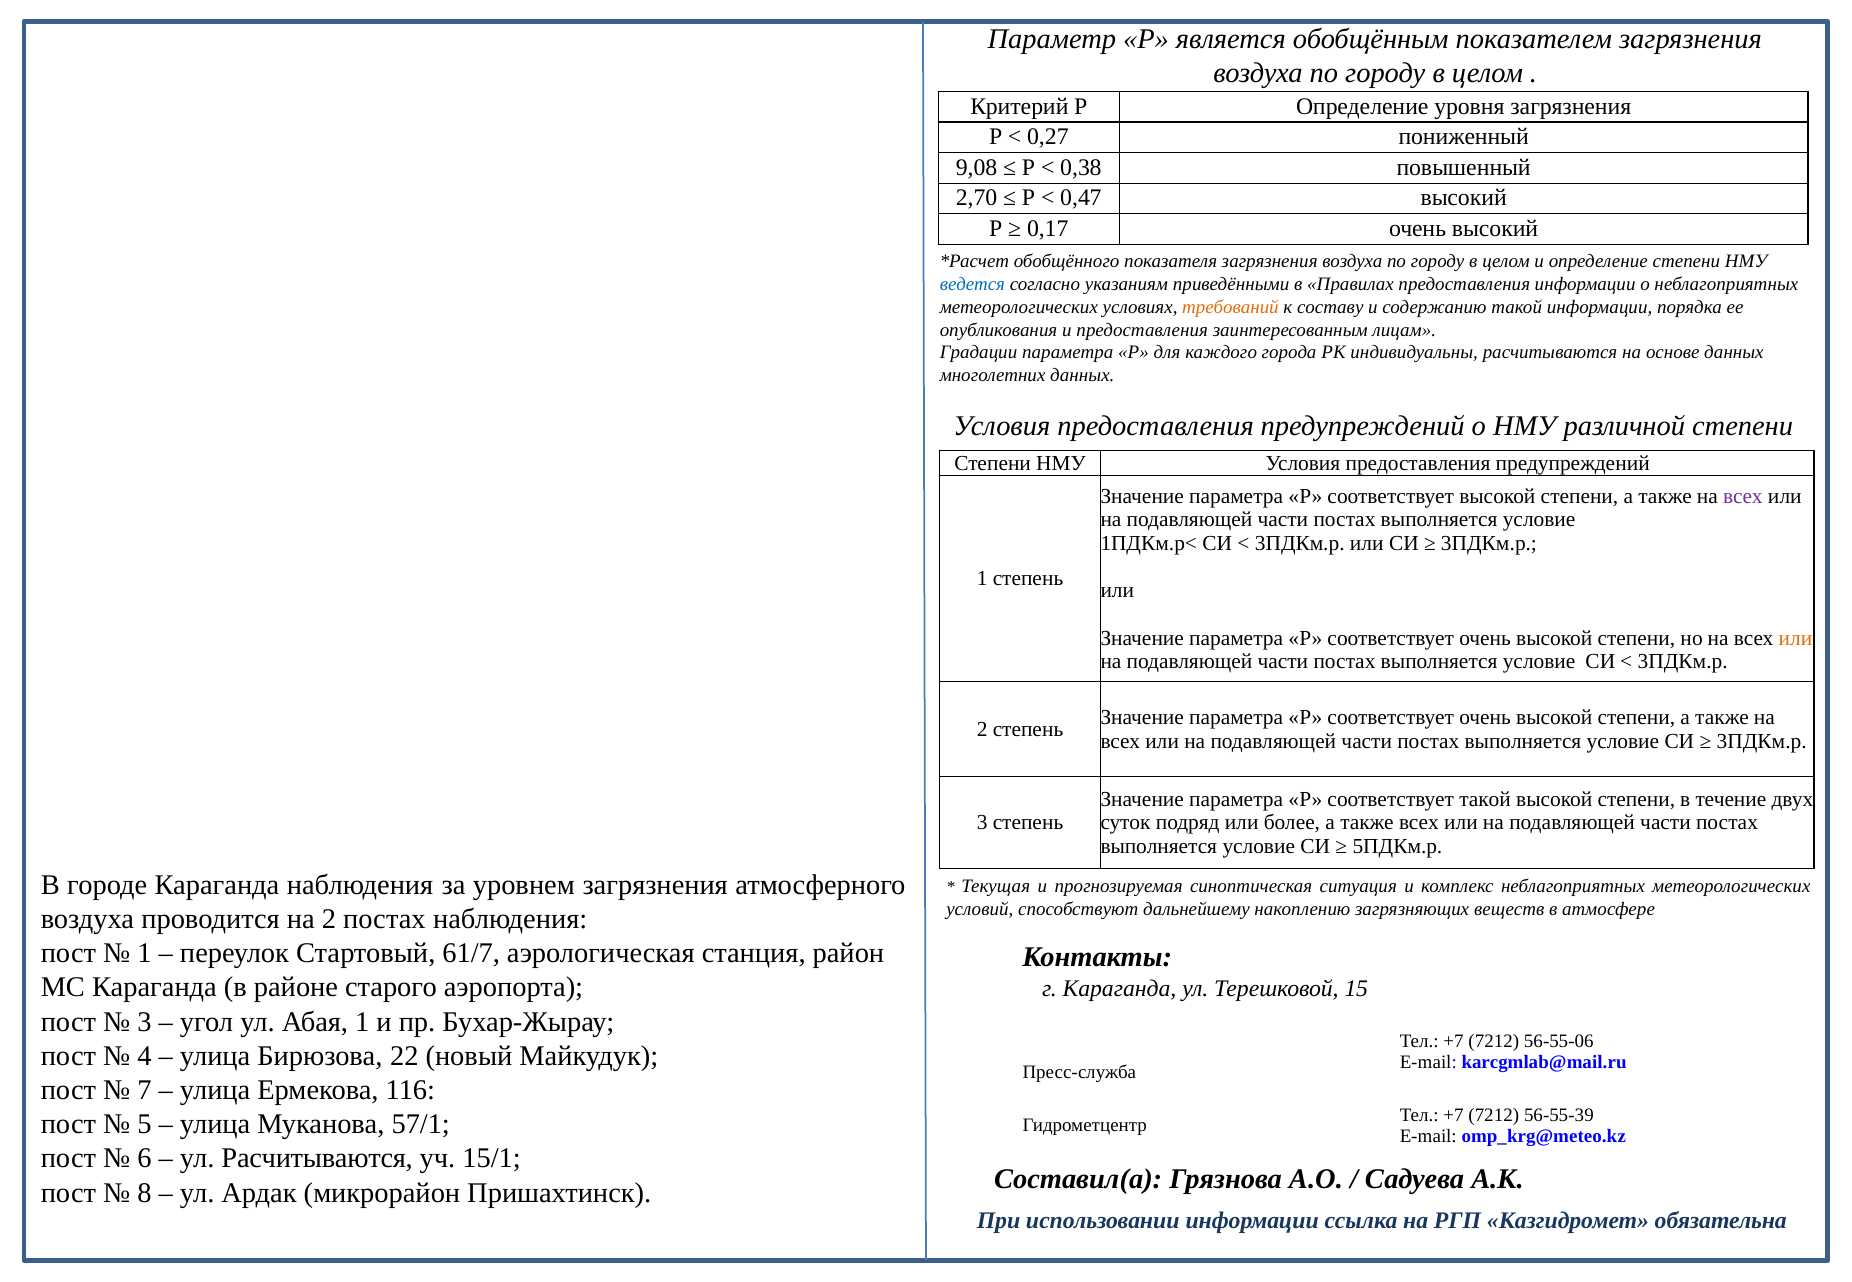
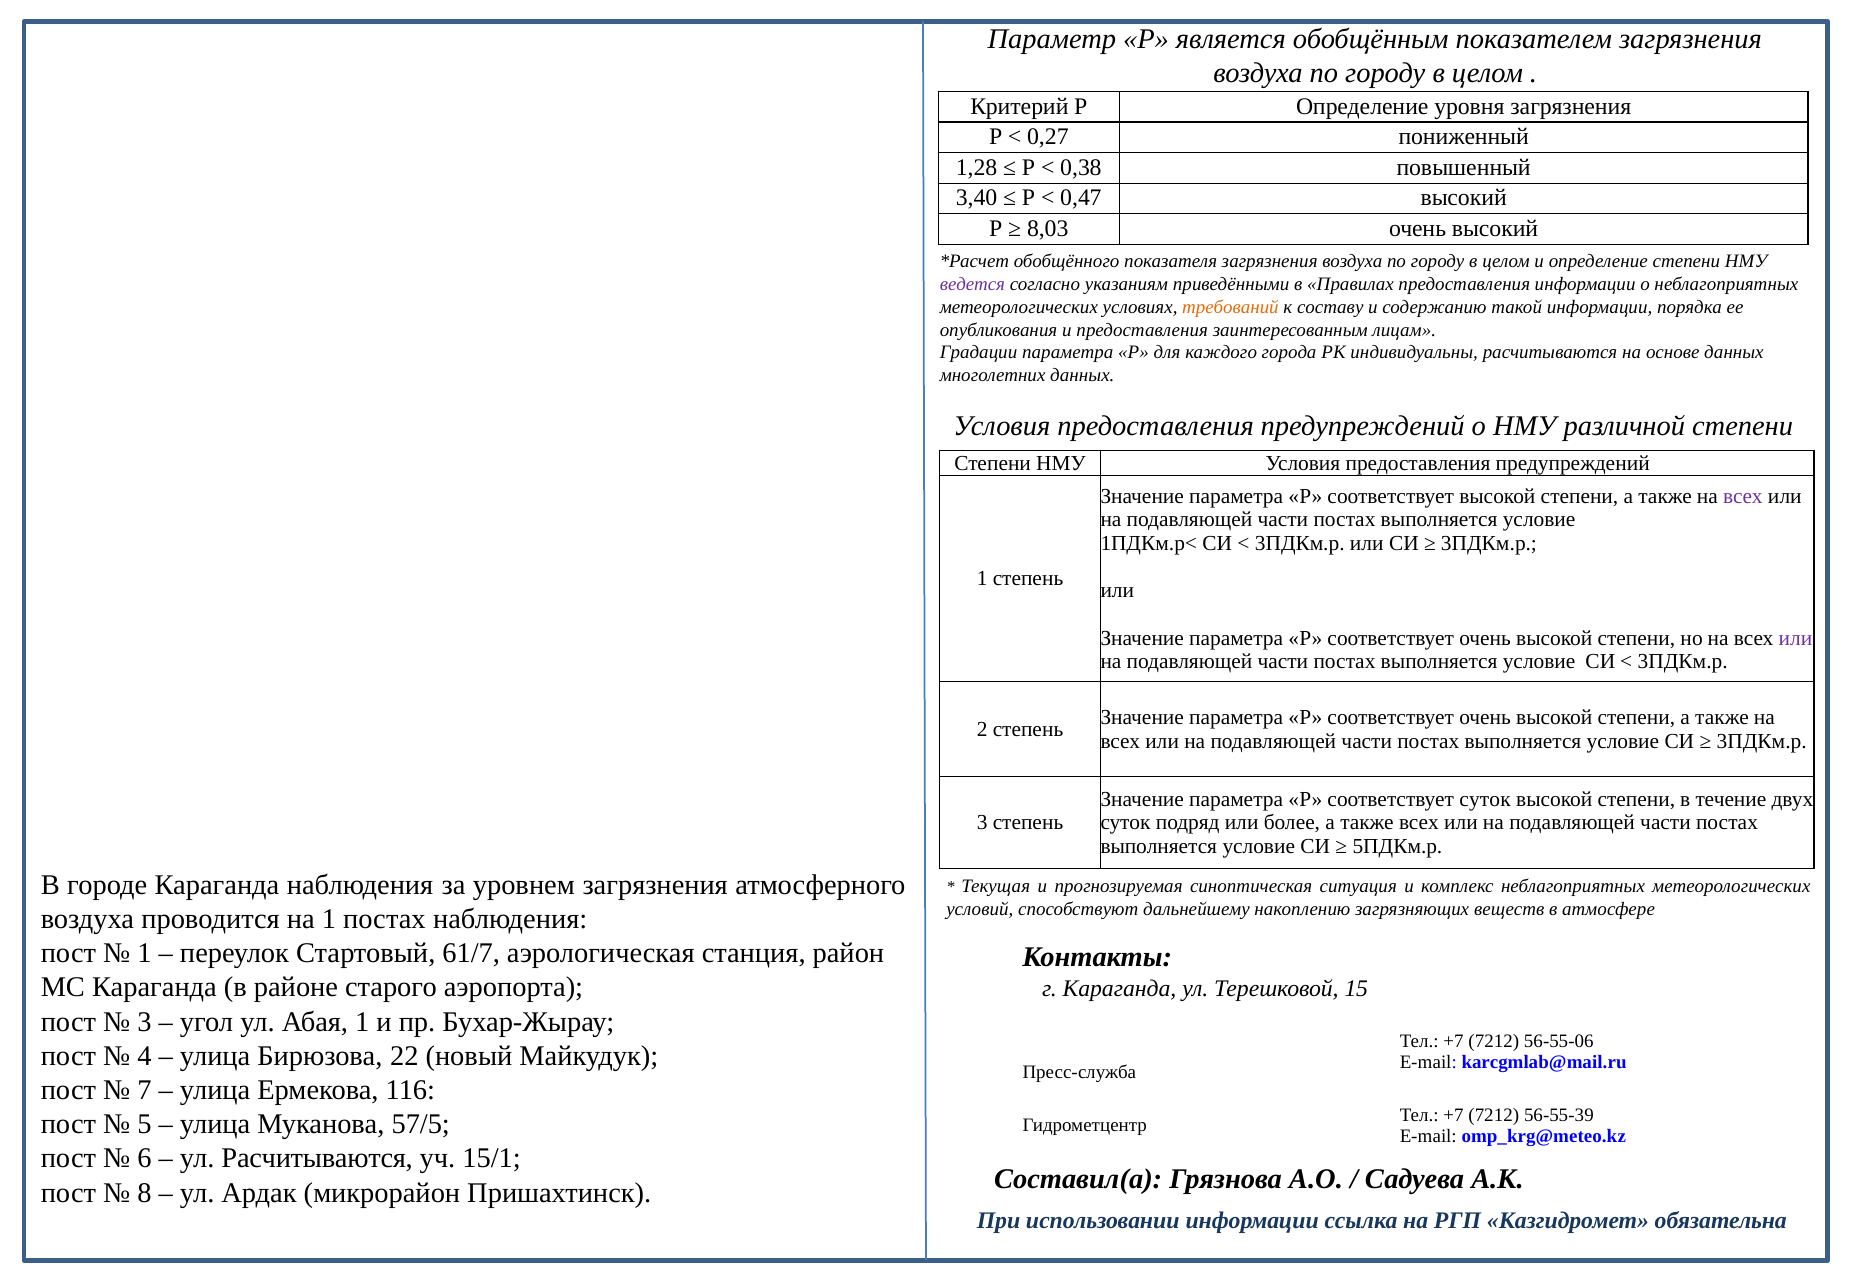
9,08: 9,08 -> 1,28 (977, 168)
2,70: 2,70 -> 3,40 (977, 198)
0,17: 0,17 -> 8,03 (1048, 229)
ведется colour: blue -> purple (972, 284)
или colour: orange -> purple (1795, 638)
соответствует такой: такой -> суток (1485, 799)
на 2: 2 -> 1 (329, 919)
57/1: 57/1 -> 57/5 (421, 1124)
